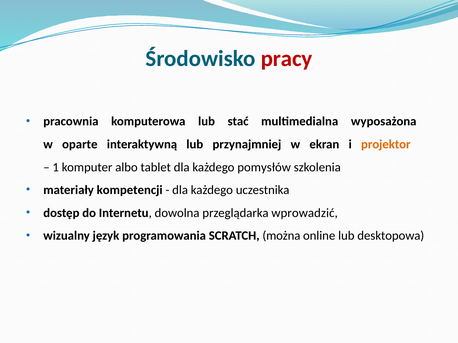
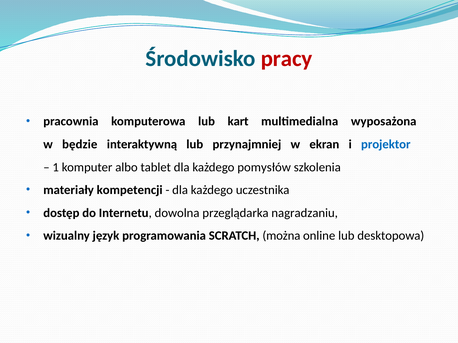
stać: stać -> kart (238, 122)
oparte: oparte -> będzie (80, 145)
projektor colour: orange -> blue (386, 145)
wprowadzić: wprowadzić -> nagradzaniu (305, 213)
